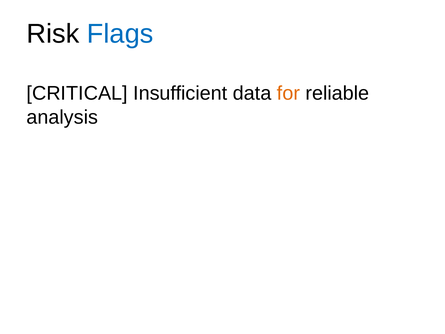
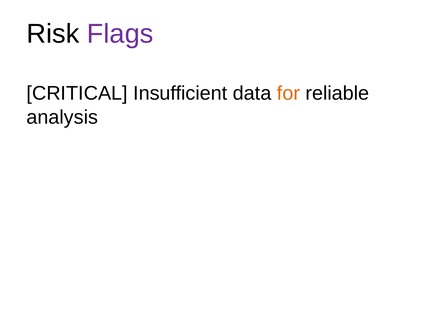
Flags colour: blue -> purple (120, 34)
